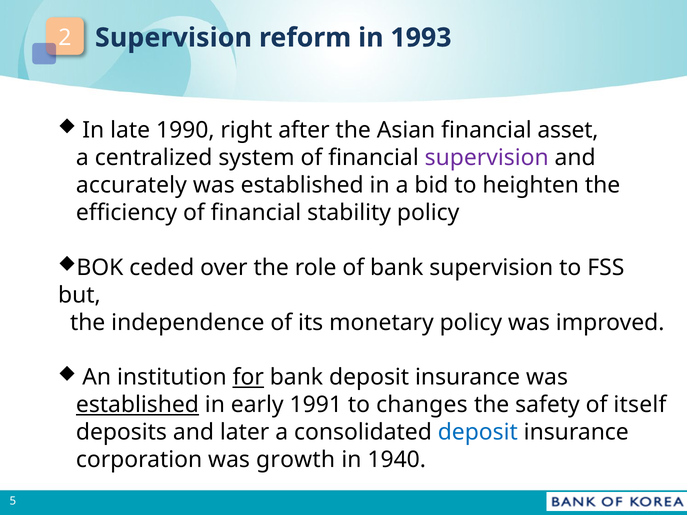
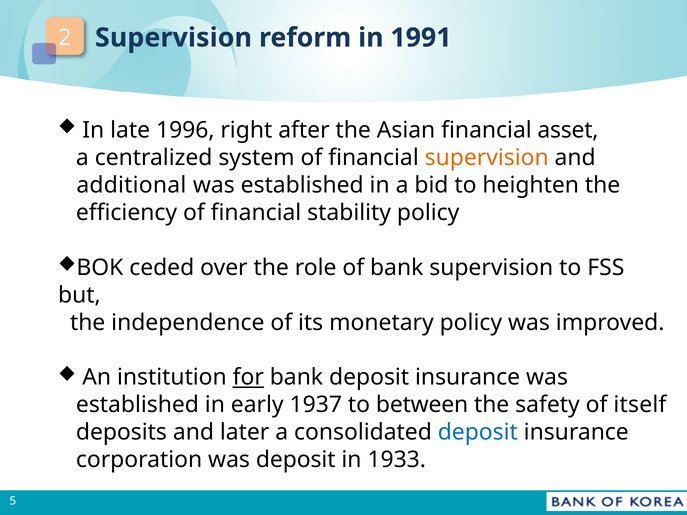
1993: 1993 -> 1991 (421, 38)
1990: 1990 -> 1996 (185, 130)
supervision colour: purple -> orange (487, 158)
accurately: accurately -> additional (131, 185)
established underline: present -> none (137, 405)
1991: 1991 -> 1937 (316, 405)
changes: changes -> between (422, 405)
was growth: growth -> deposit (296, 460)
1940: 1940 -> 1933 (397, 460)
